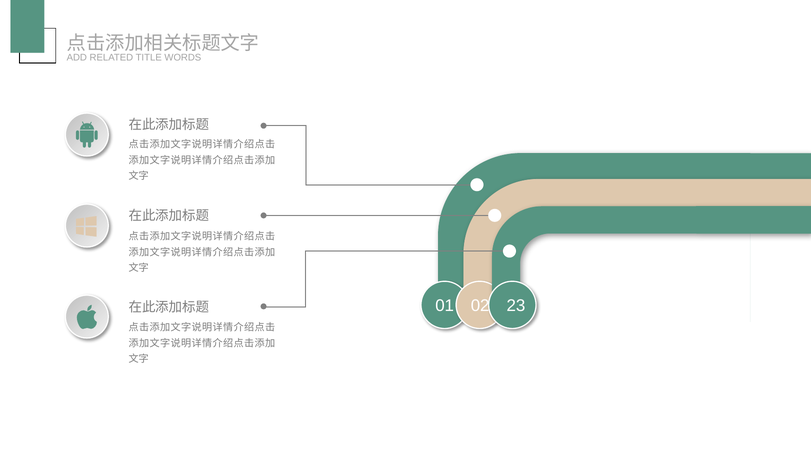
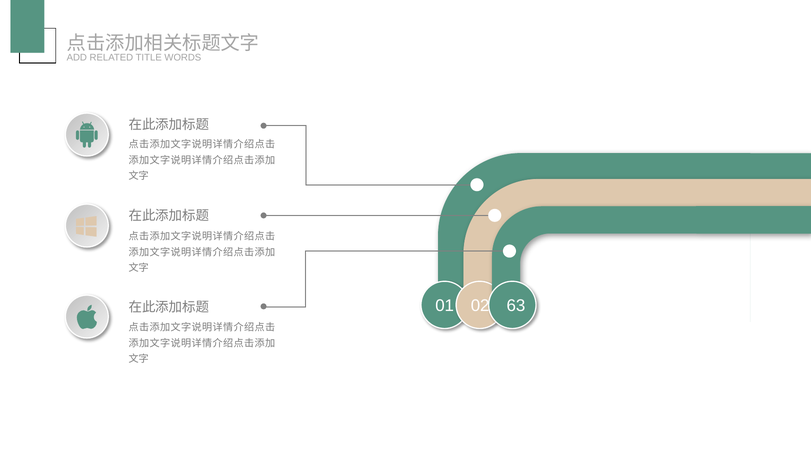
23: 23 -> 63 (516, 306)
